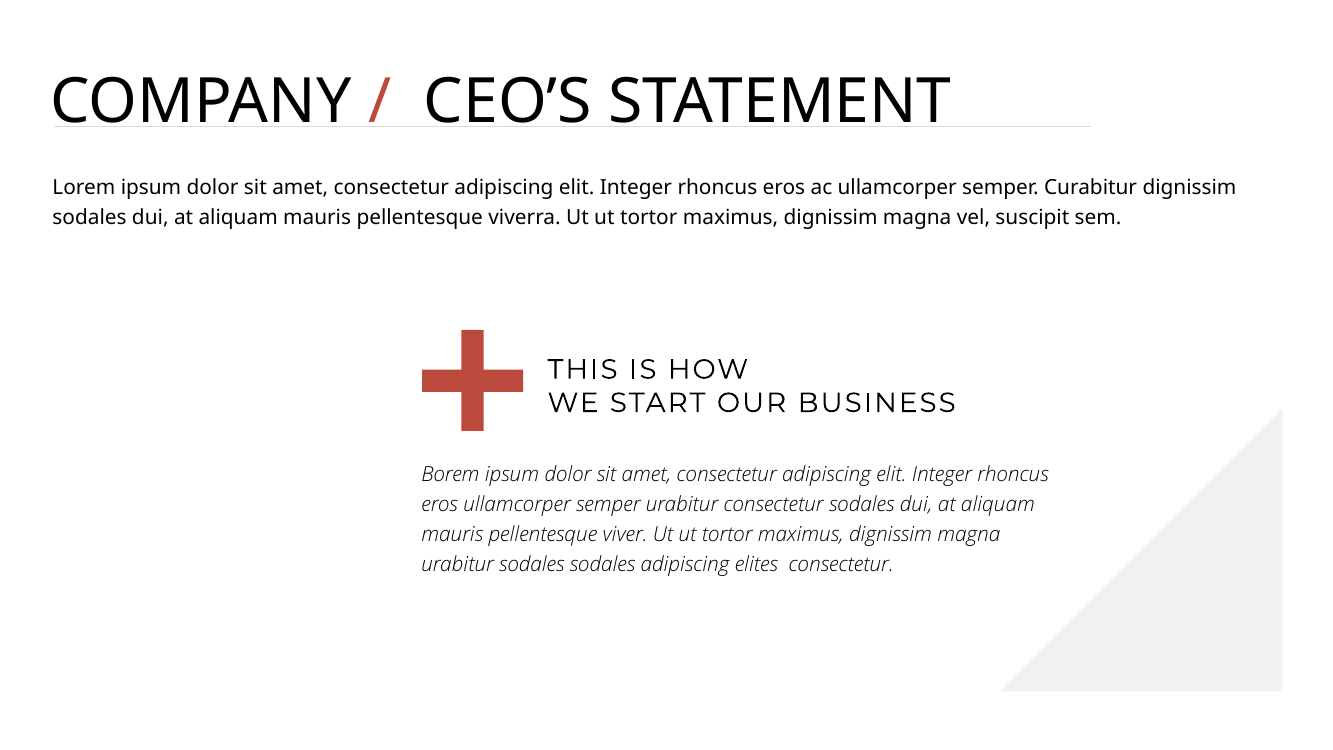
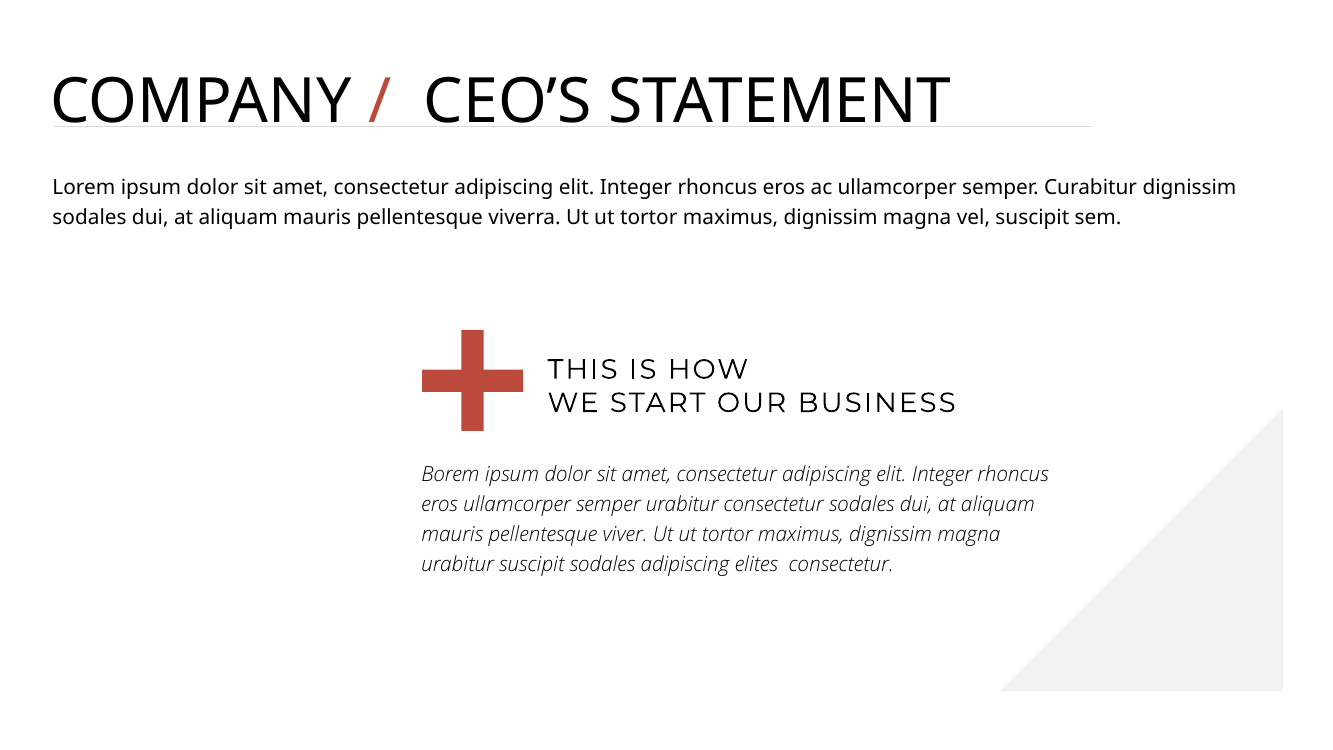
urabitur sodales: sodales -> suscipit (532, 564)
